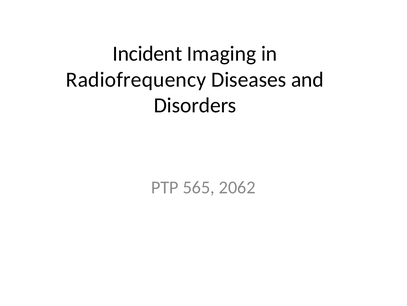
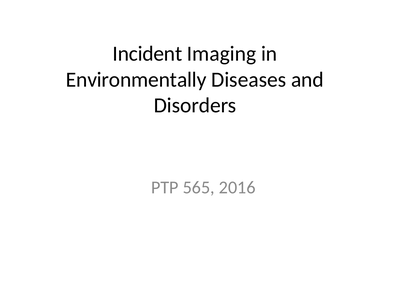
Radiofrequency: Radiofrequency -> Environmentally (136, 80)
2062: 2062 -> 2016 (237, 187)
